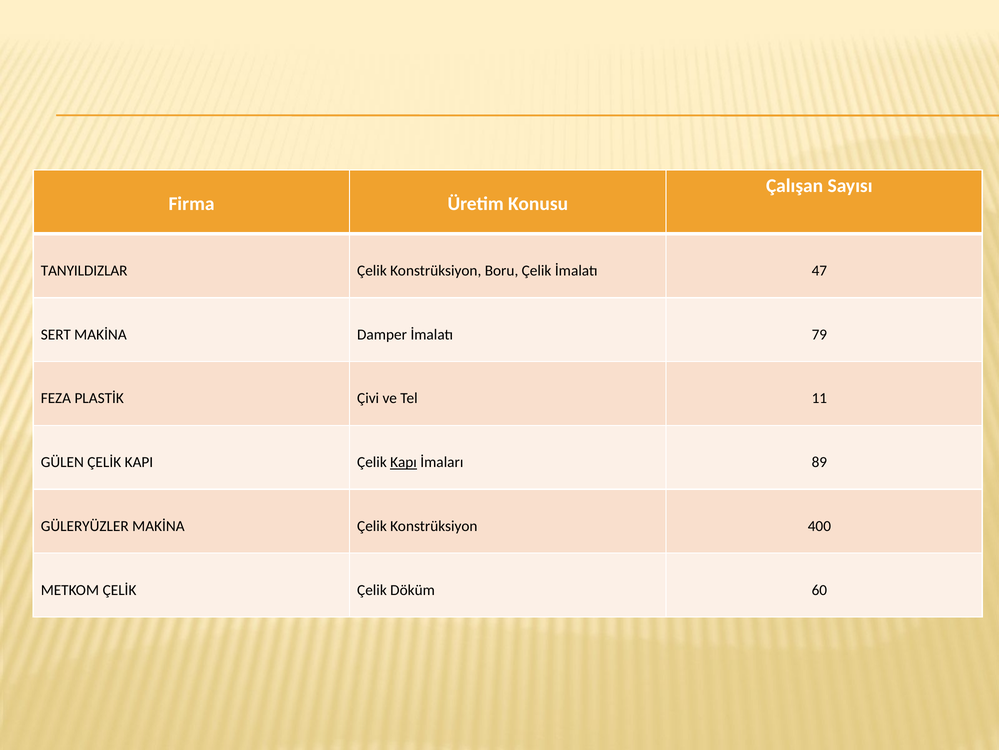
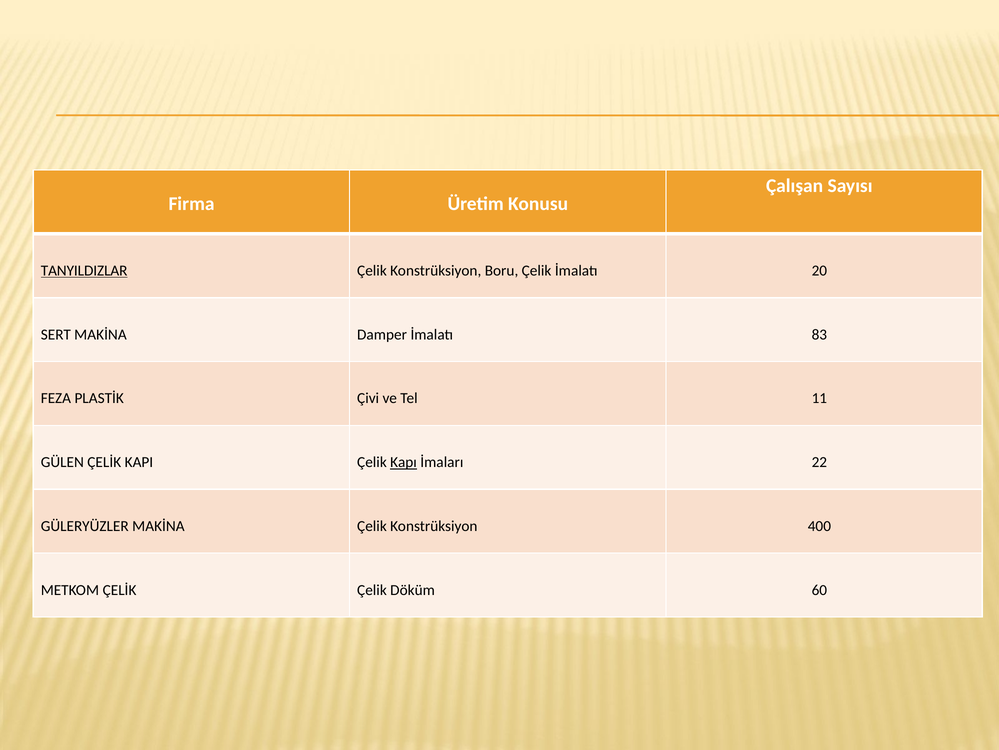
TANYILDIZLAR underline: none -> present (84, 270)
47: 47 -> 20 (819, 270)
79: 79 -> 83 (819, 334)
89: 89 -> 22 (819, 462)
